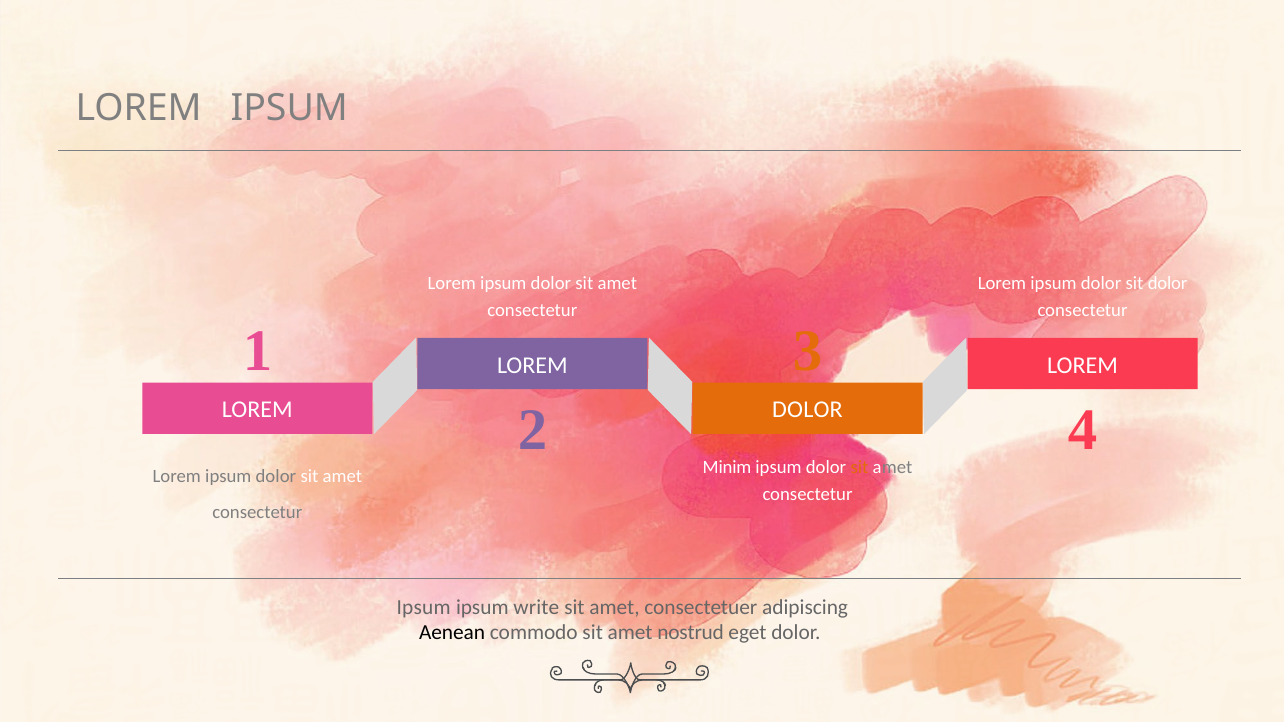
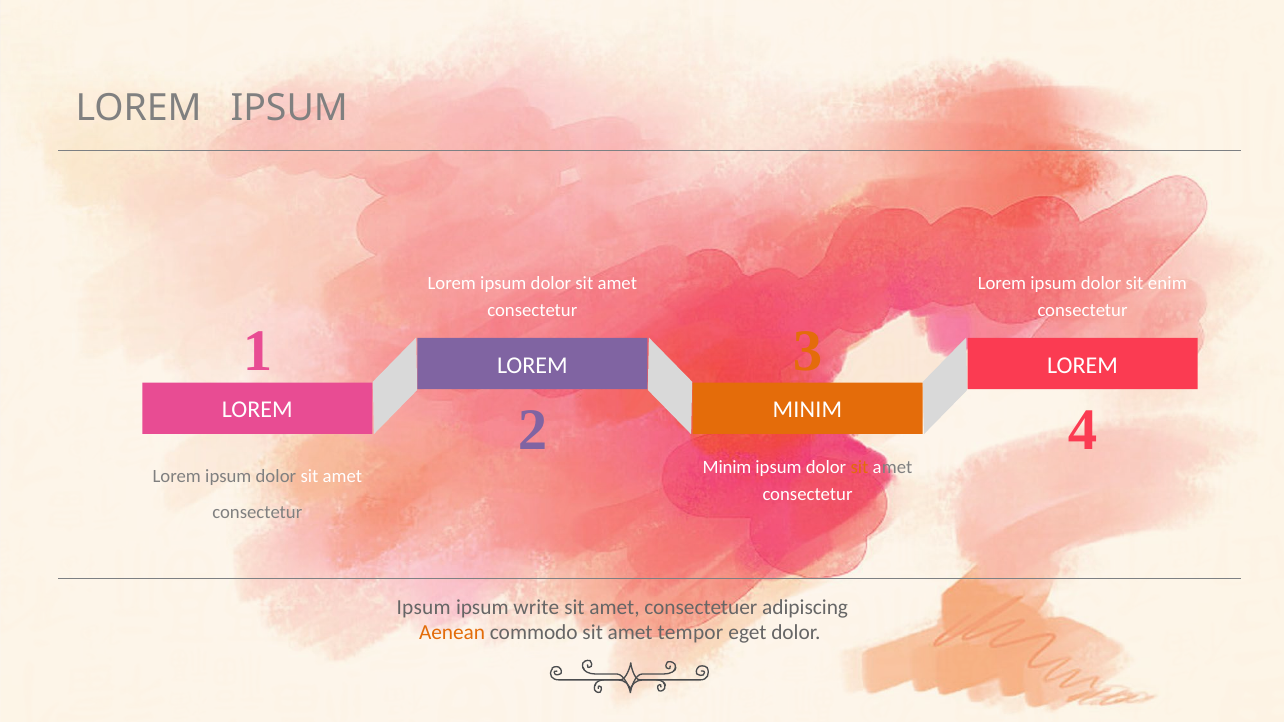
sit dolor: dolor -> enim (1167, 284)
DOLOR: DOLOR -> MINIM (807, 410)
Aenean colour: black -> orange (452, 633)
nostrud: nostrud -> tempor (690, 633)
